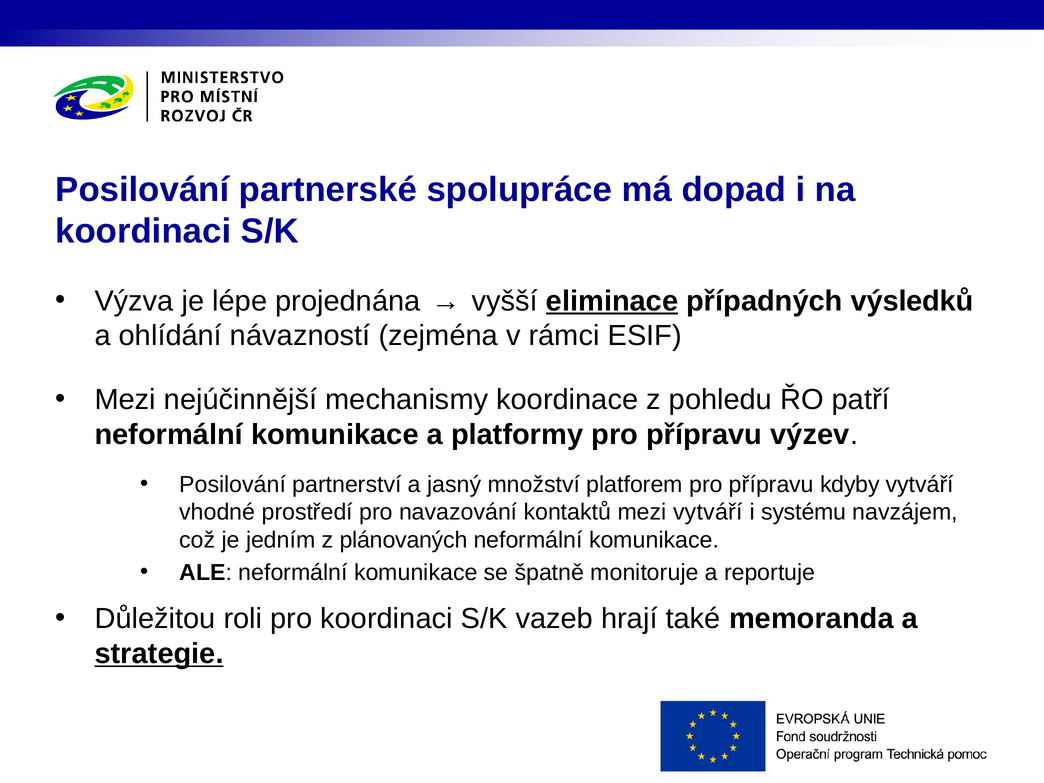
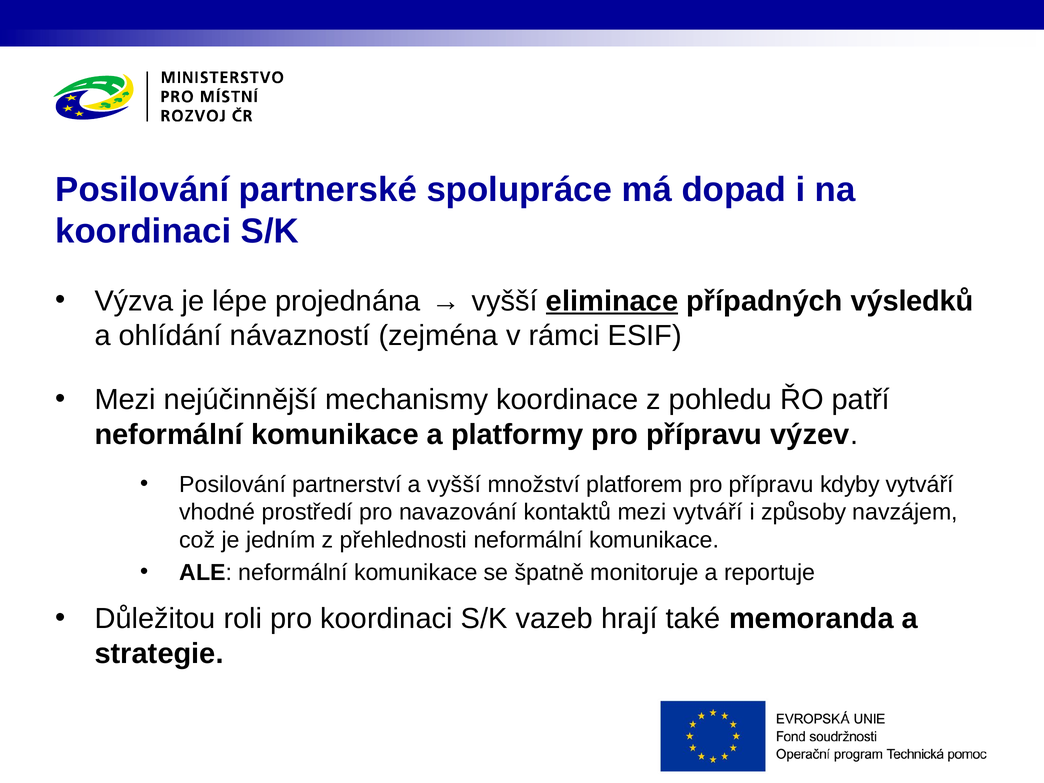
a jasný: jasný -> vyšší (454, 485)
systému: systému -> způsoby (804, 512)
plánovaných: plánovaných -> přehlednosti (403, 540)
strategie underline: present -> none (159, 654)
